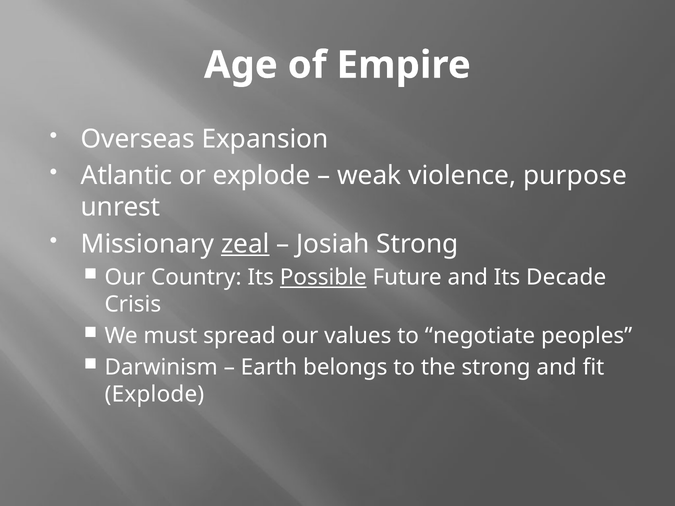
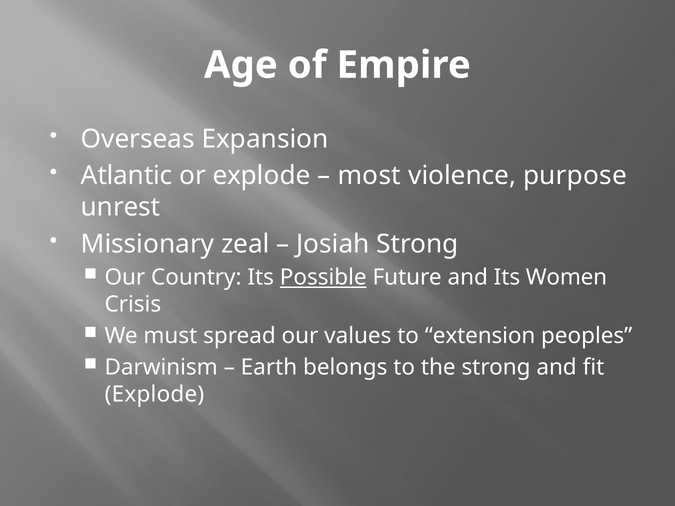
weak: weak -> most (369, 176)
zeal underline: present -> none (245, 244)
Decade: Decade -> Women (566, 278)
negotiate: negotiate -> extension (480, 336)
